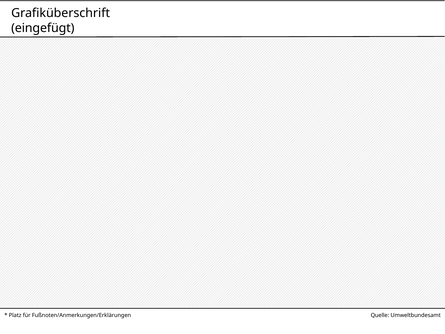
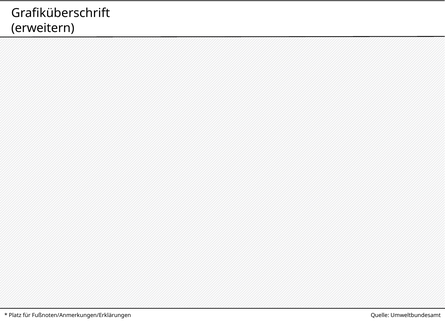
eingefügt: eingefügt -> erweitern (43, 28)
